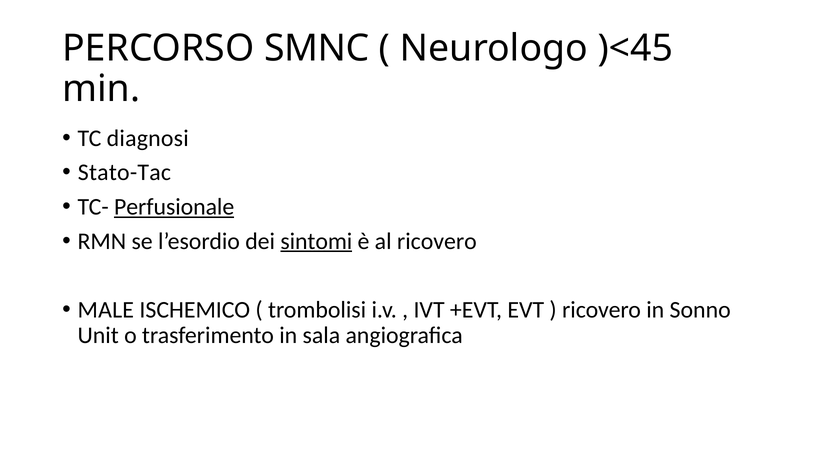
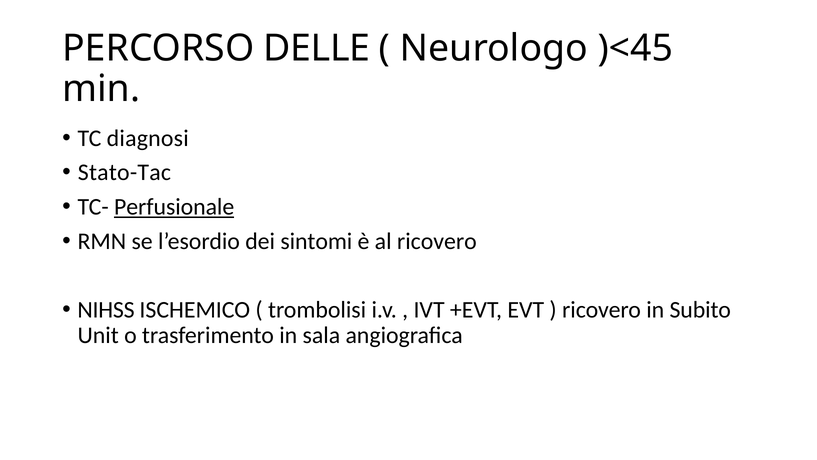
SMNC: SMNC -> DELLE (317, 48)
sintomi underline: present -> none (316, 241)
MALE: MALE -> NIHSS (106, 309)
Sonno: Sonno -> Subito (700, 309)
